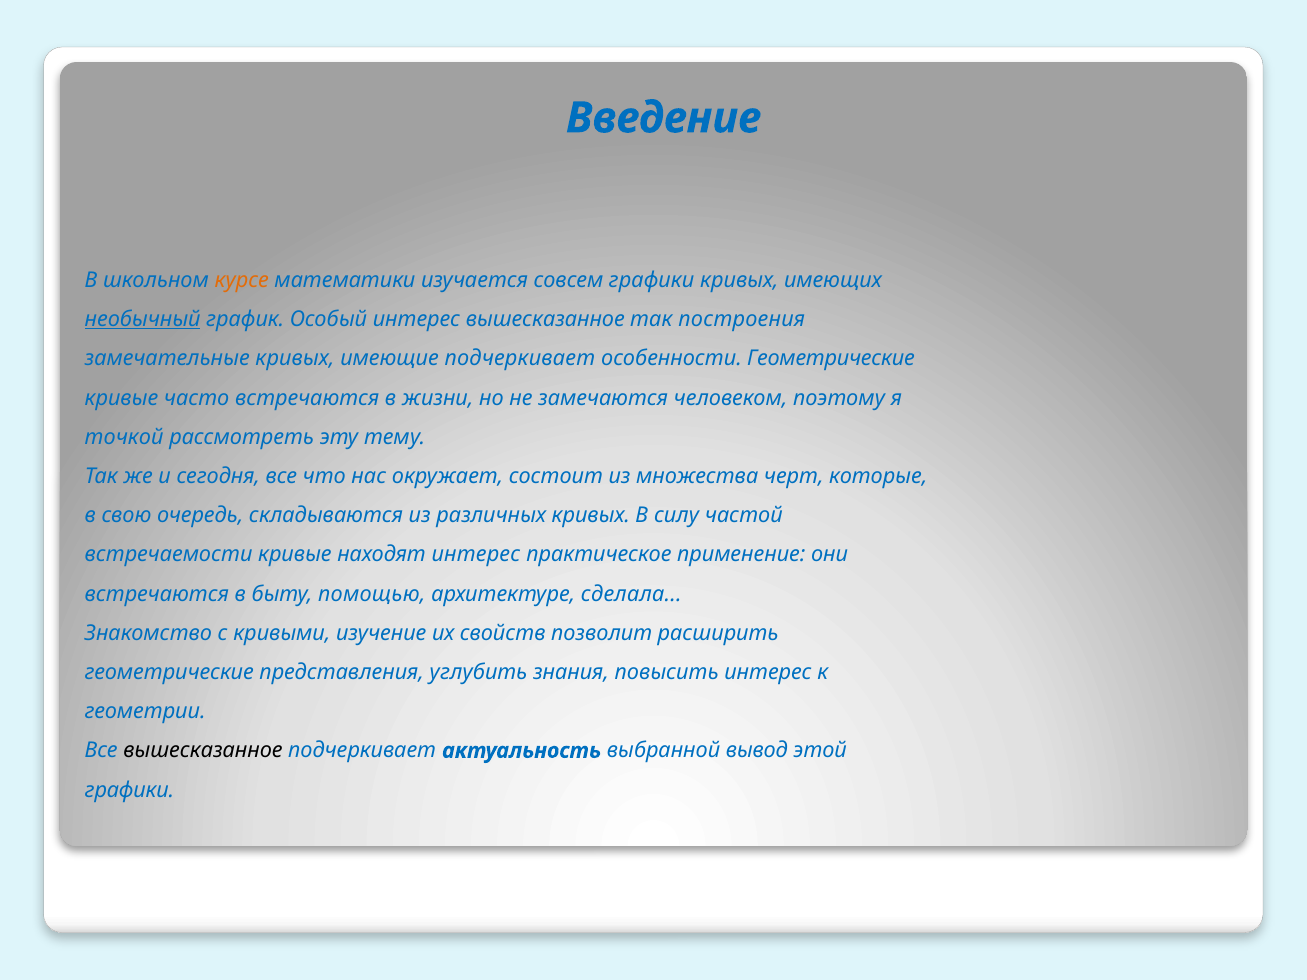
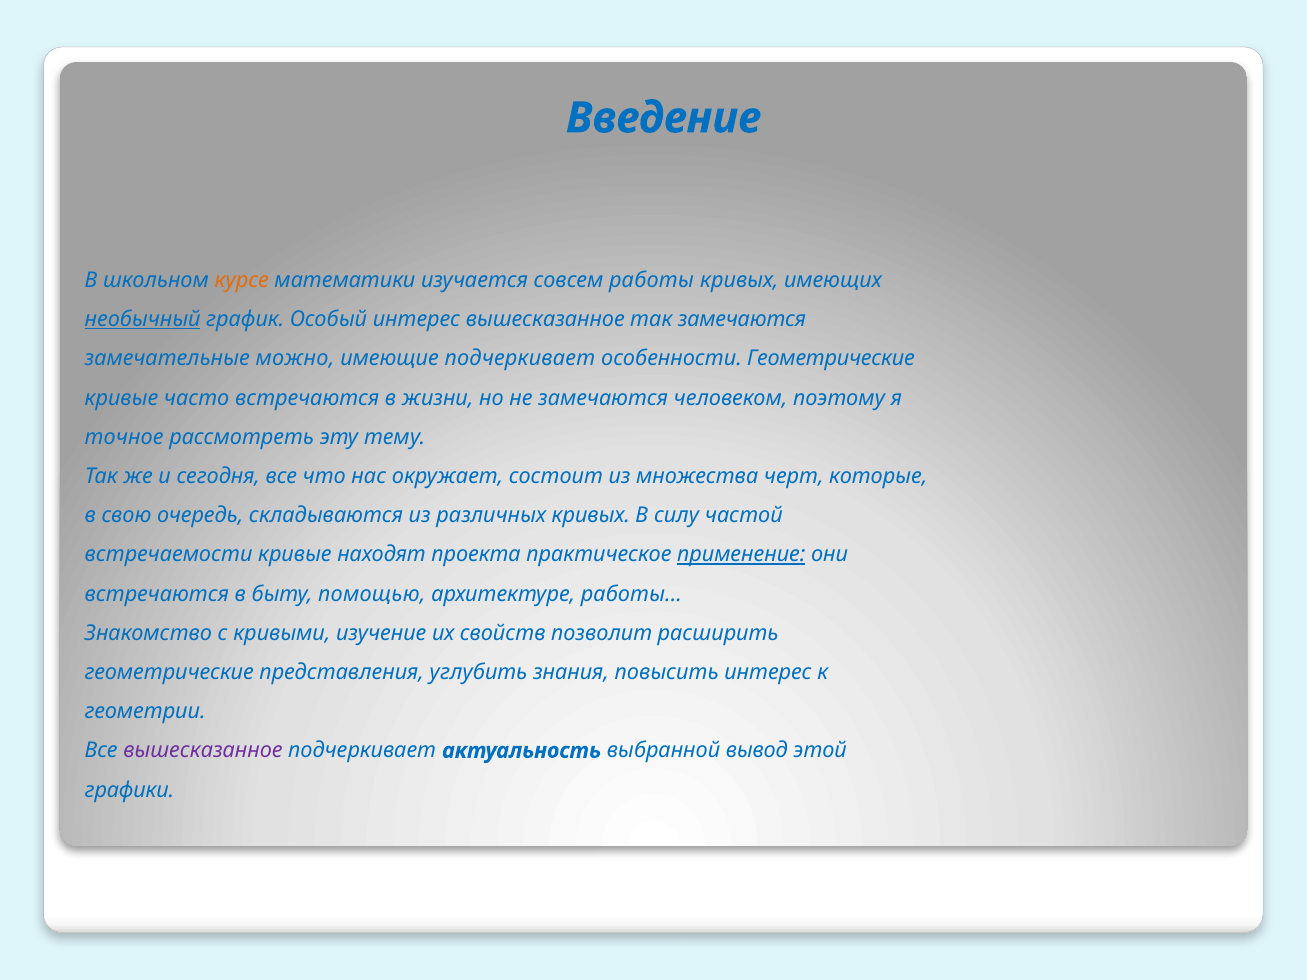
совсем графики: графики -> работы (651, 280)
так построения: построения -> замечаются (742, 320)
замечательные кривых: кривых -> можно (295, 359)
точкой: точкой -> точное (124, 437)
находят интерес: интерес -> проекта (476, 555)
применение underline: none -> present (741, 555)
архитектуре сделала: сделала -> работы (631, 594)
вышесказанное colour: black -> purple (203, 751)
